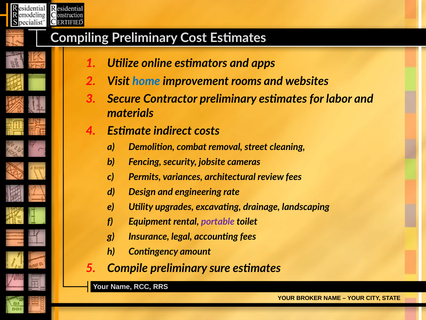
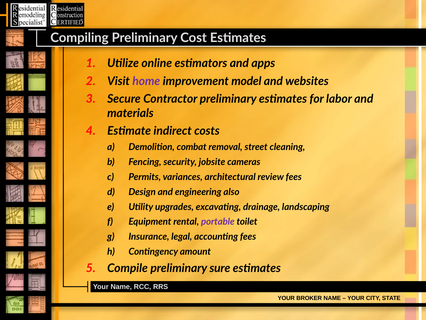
home colour: blue -> purple (146, 81)
rooms: rooms -> model (246, 81)
rate: rate -> also (231, 192)
